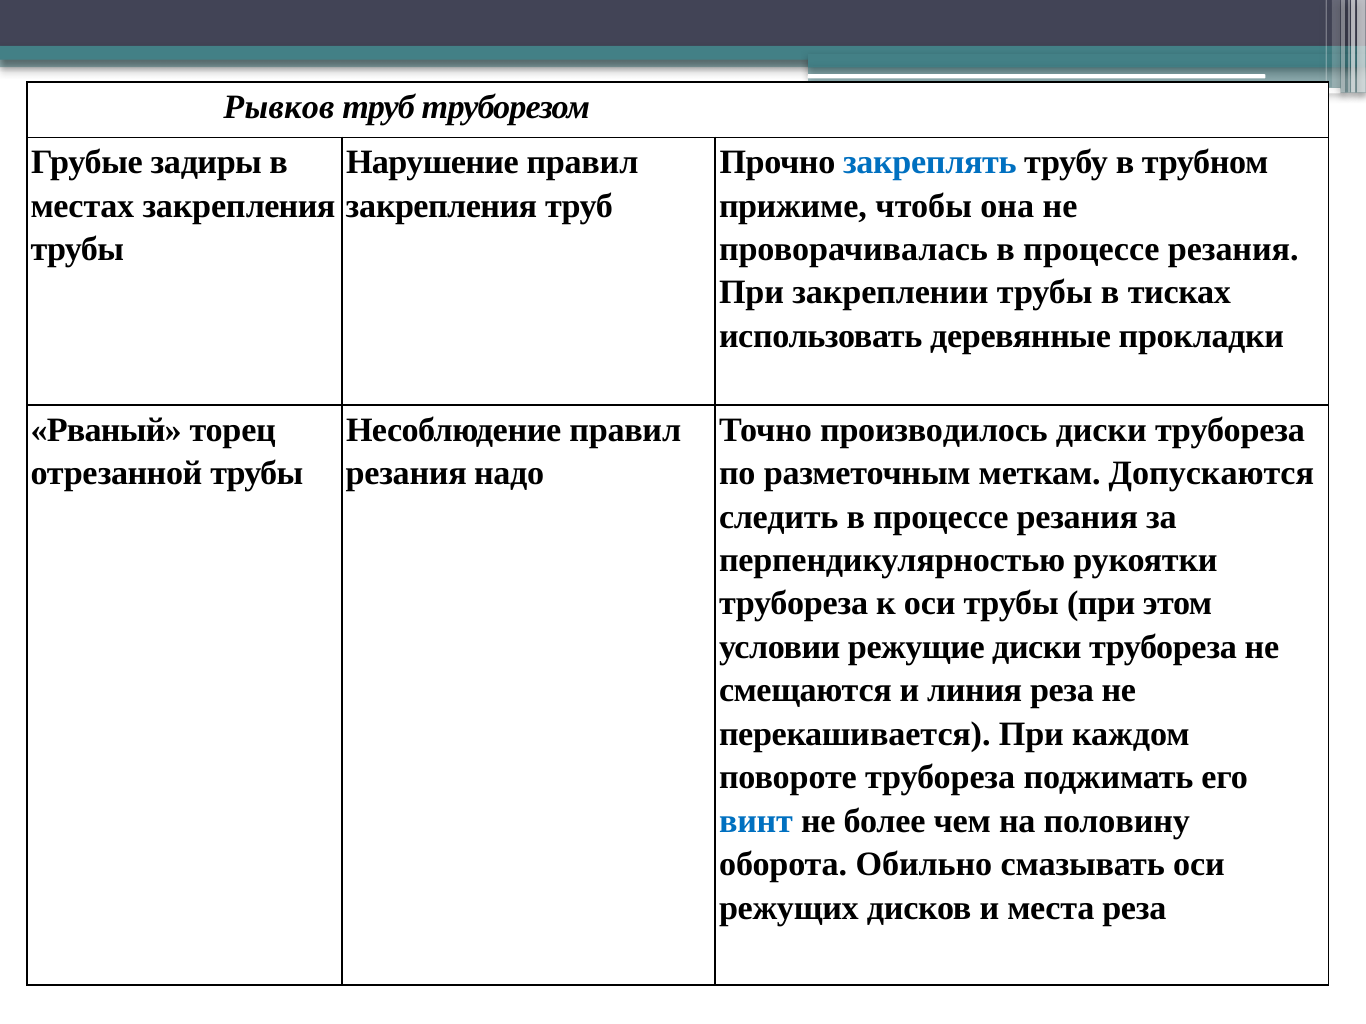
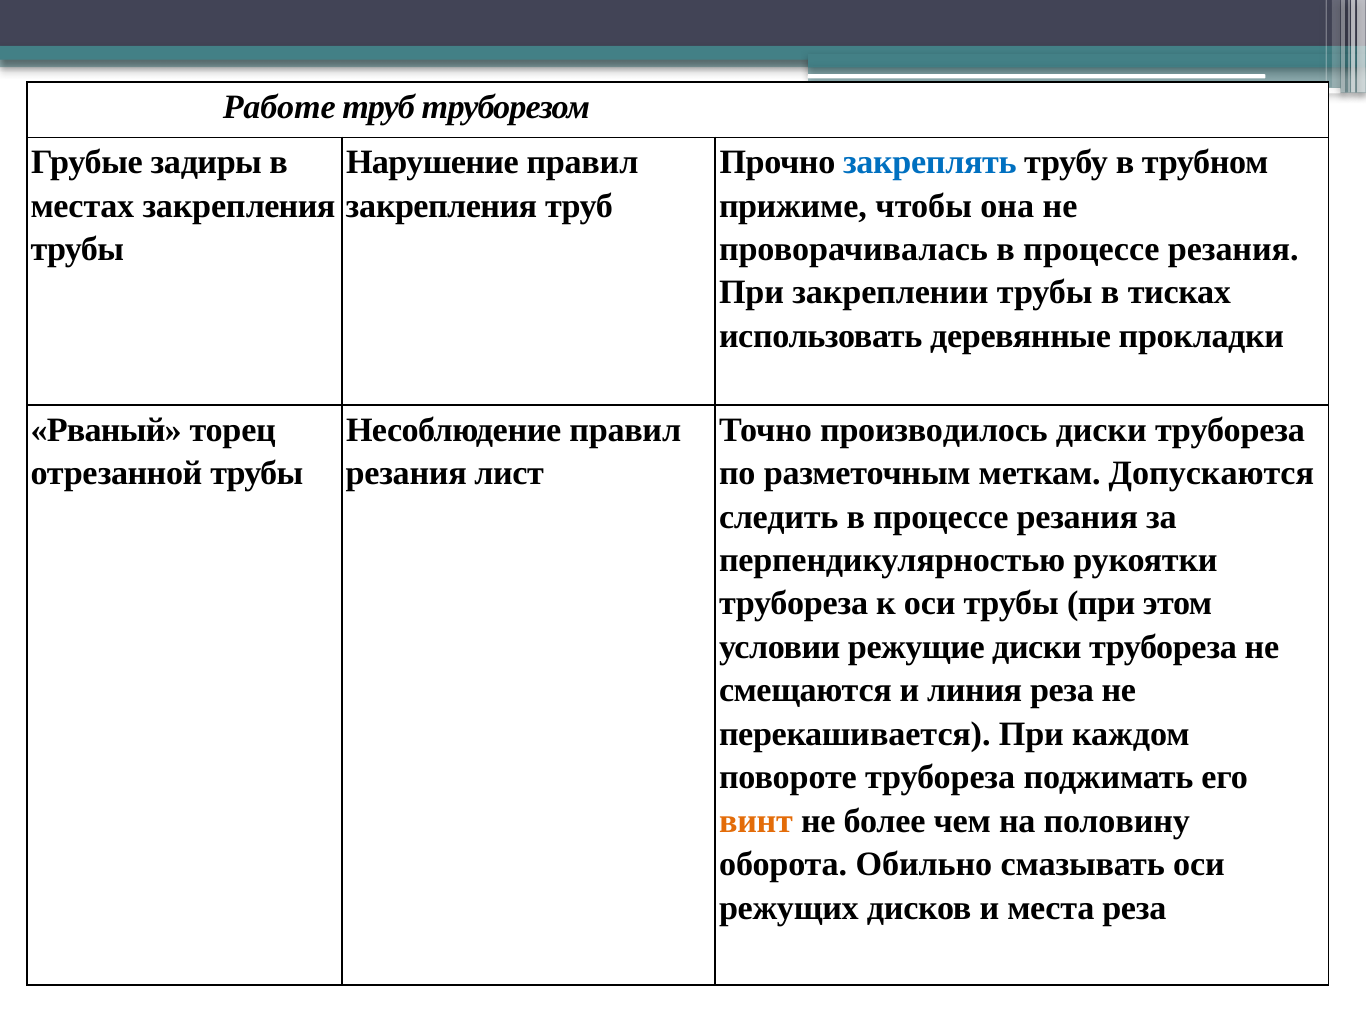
Рывков: Рывков -> Работе (279, 107)
надо: надо -> лист (509, 474)
винт colour: blue -> orange (756, 821)
